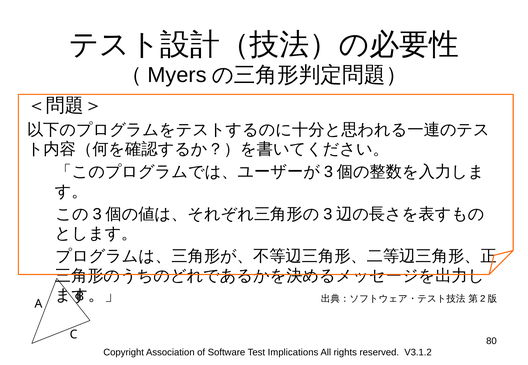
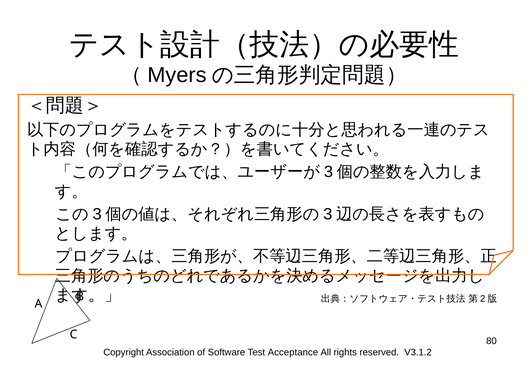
Implications: Implications -> Acceptance (293, 353)
